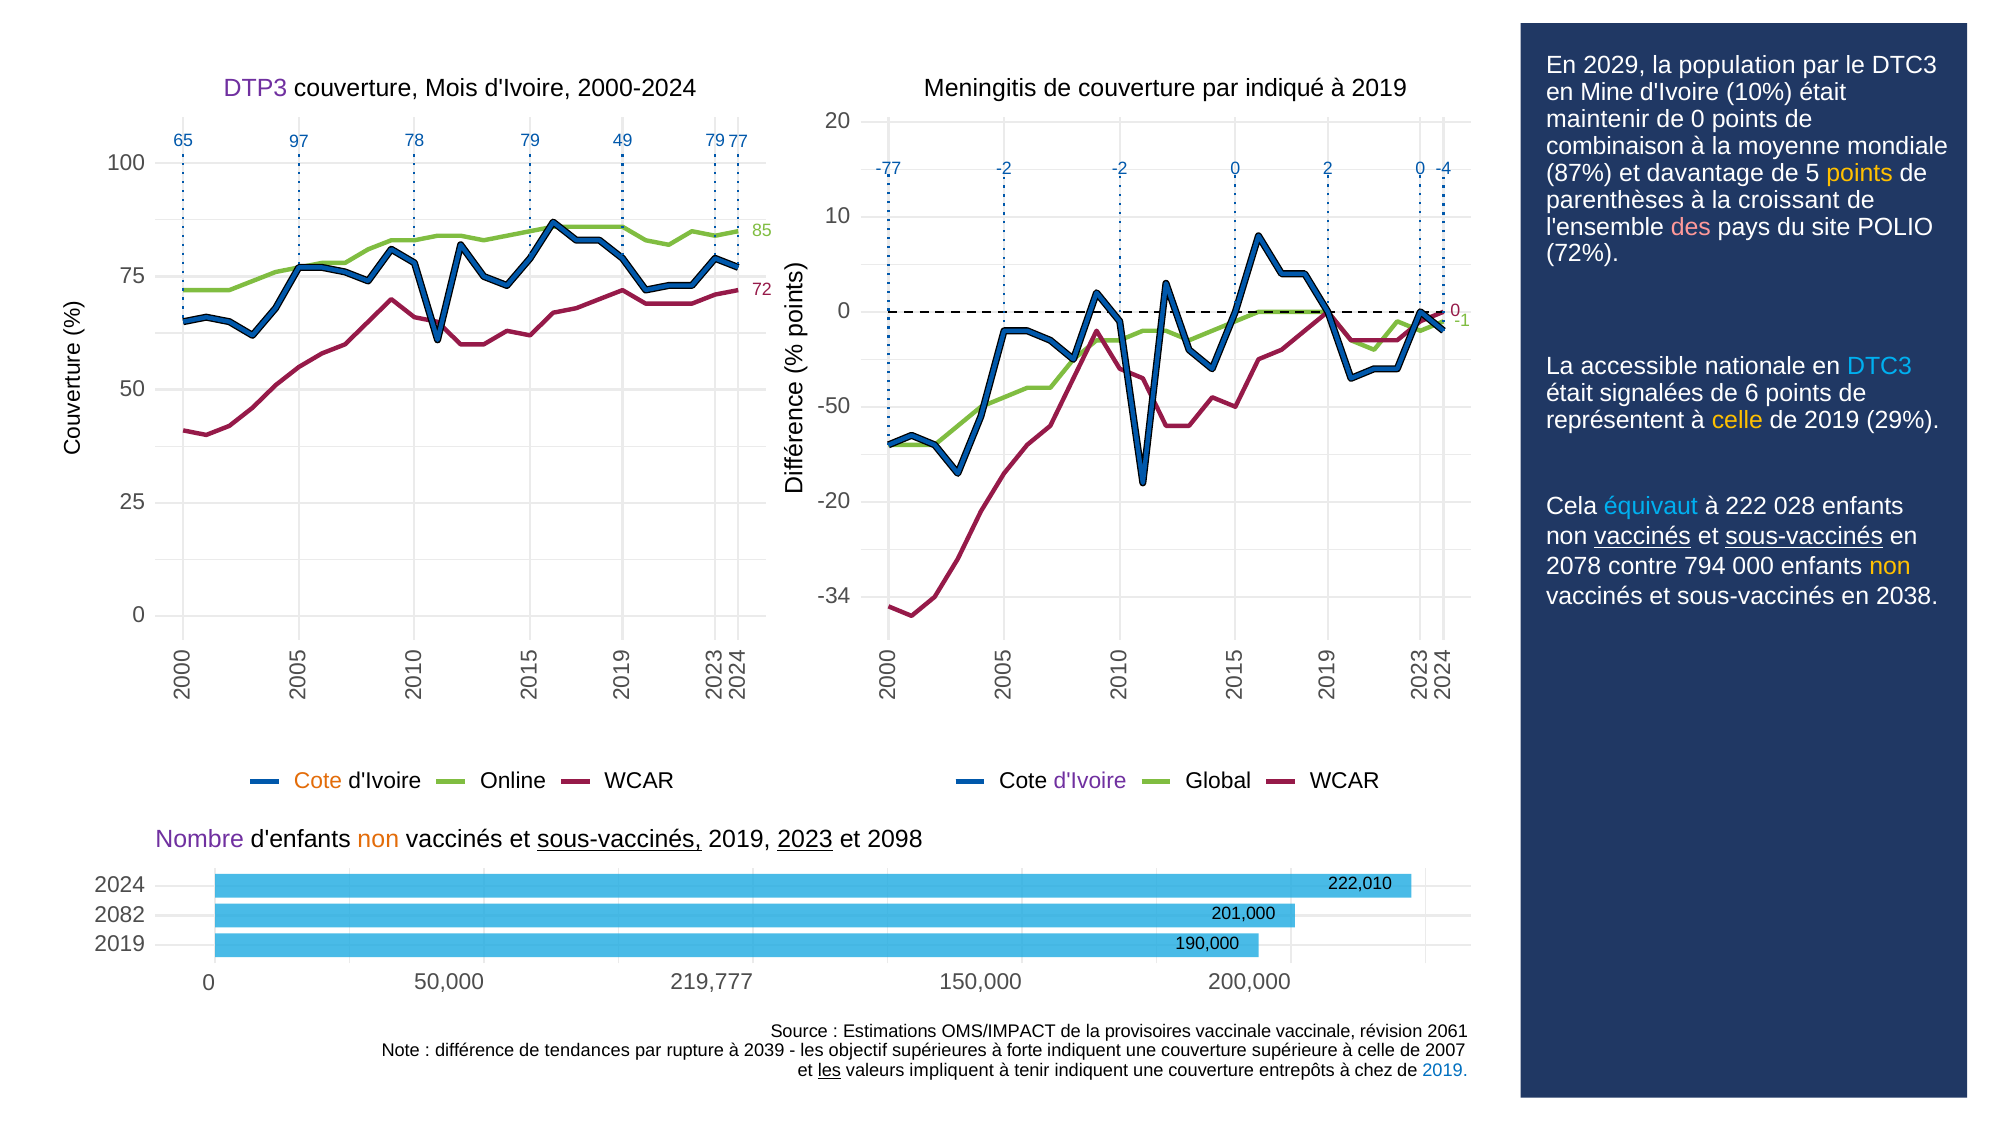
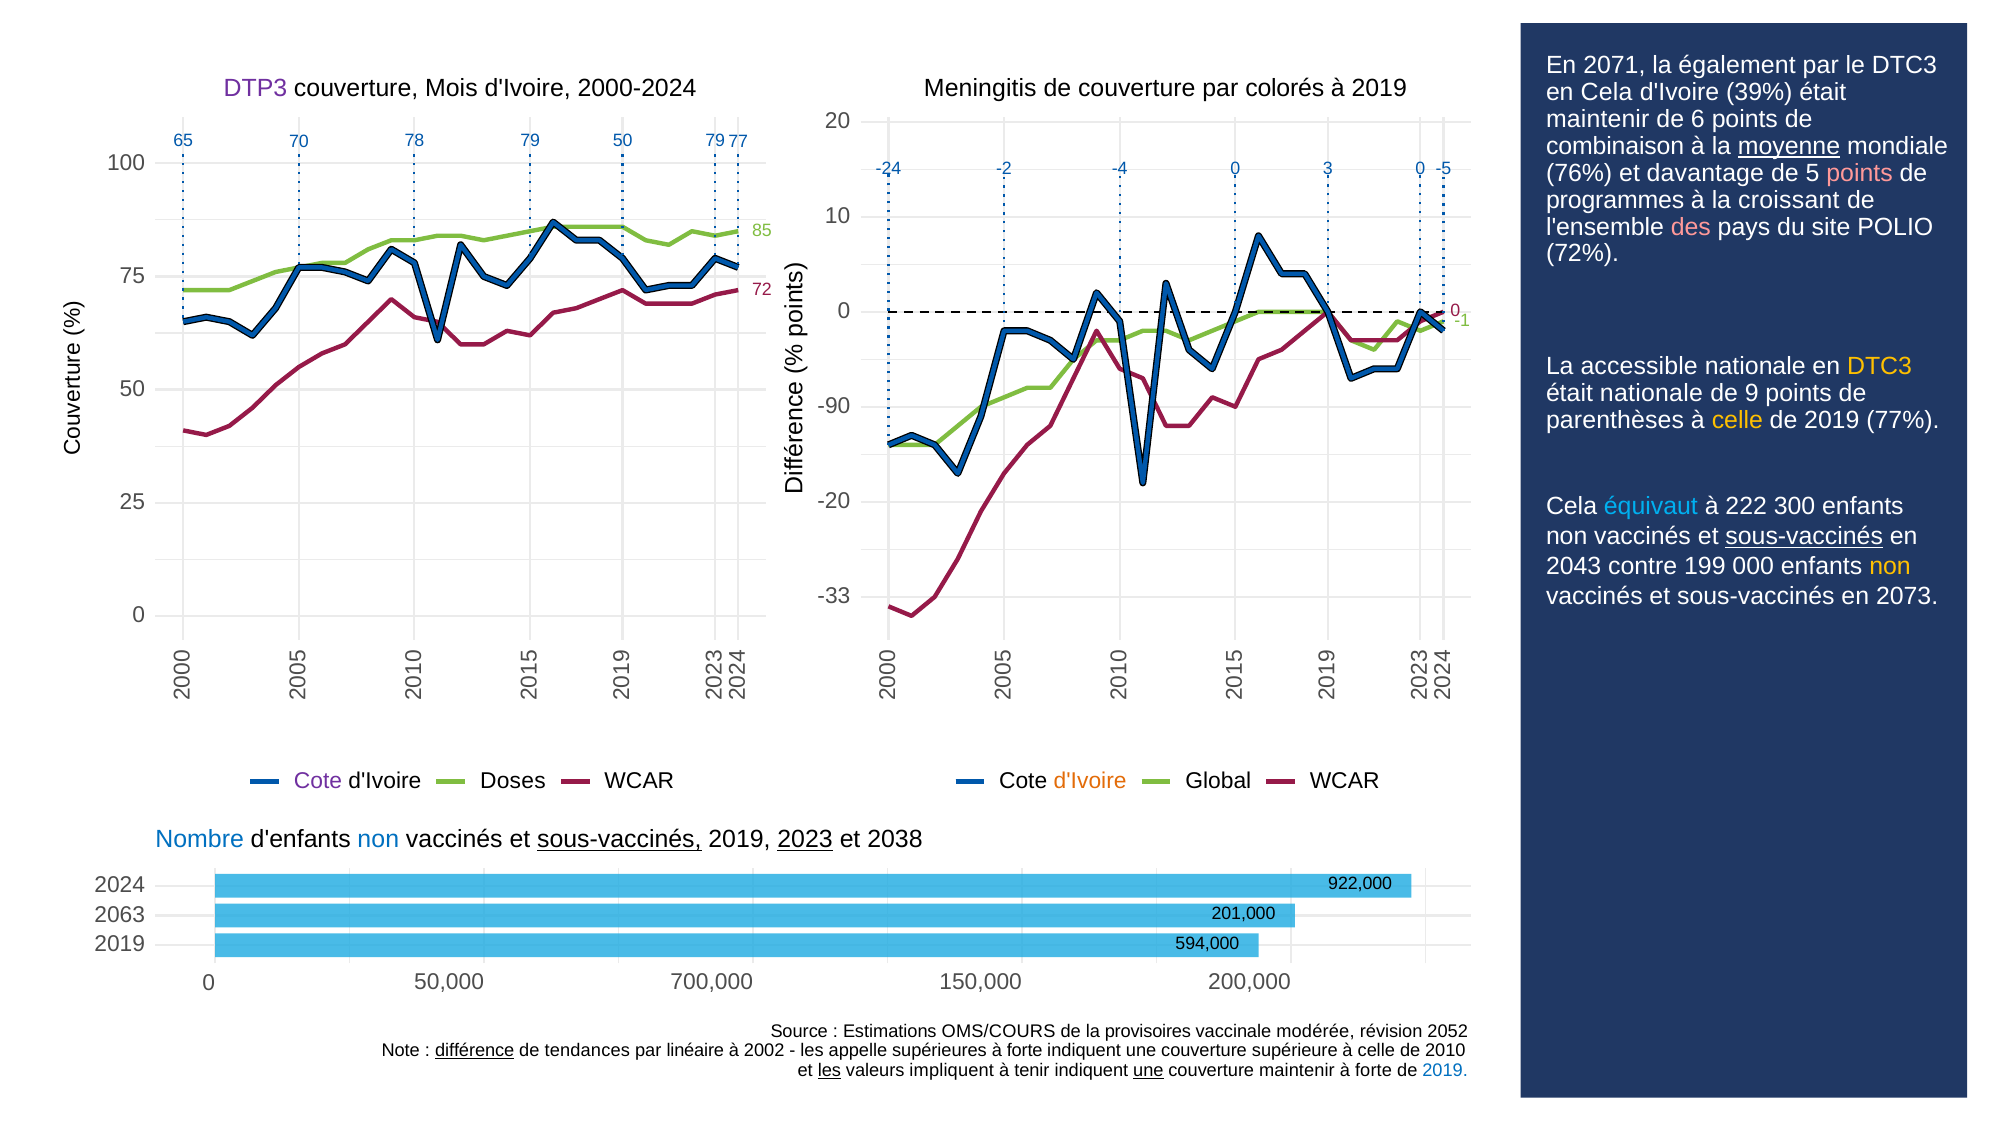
2029: 2029 -> 2071 (1614, 65)
population: population -> également (1737, 65)
indiqué: indiqué -> colorés (1285, 88)
en Mine: Mine -> Cela (1607, 92)
10%: 10% -> 39% (1759, 92)
de 0: 0 -> 6 (1698, 119)
97: 97 -> 70 (299, 141)
79 49: 49 -> 50 (623, 141)
moyenne underline: none -> present (1789, 146)
-77: -77 -> -24 (889, 169)
-2 -2: -2 -> -4 (1120, 169)
2: 2 -> 3 (1328, 168)
-4: -4 -> -5 (1443, 169)
87%: 87% -> 76% (1579, 173)
points colour: yellow -> pink (1860, 173)
parenthèses: parenthèses -> programmes (1615, 200)
DTC3 colour: light blue -> yellow (1880, 366)
était signalées: signalées -> nationale (1651, 393)
de 6: 6 -> 9 (1752, 393)
-50: -50 -> -90 (834, 406)
représentent: représentent -> parenthèses (1615, 420)
29%: 29% -> 77% (1903, 420)
028: 028 -> 300 (1795, 507)
vaccinés underline: present -> none (1643, 536)
2078: 2078 -> 2043 (1574, 566)
794: 794 -> 199 (1705, 566)
2038: 2038 -> 2073 (1907, 596)
-34: -34 -> -33 (834, 596)
Cote colour: orange -> purple (318, 780)
Online: Online -> Doses (513, 780)
d'Ivoire colour: purple -> orange (1090, 780)
Nombre colour: purple -> blue (200, 839)
non colour: orange -> blue (378, 839)
2098: 2098 -> 2038 (895, 839)
222,010: 222,010 -> 922,000 (1360, 884)
2082: 2082 -> 2063 (120, 914)
190,000: 190,000 -> 594,000 (1207, 943)
219,777: 219,777 -> 700,000 (712, 981)
OMS/IMPACT: OMS/IMPACT -> OMS/COURS (999, 1031)
vaccinale vaccinale: vaccinale -> modérée (1315, 1031)
2061: 2061 -> 2052 (1448, 1031)
différence underline: none -> present (475, 1050)
rupture: rupture -> linéaire (695, 1050)
2039: 2039 -> 2002 (764, 1050)
objectif: objectif -> appelle (858, 1050)
2007: 2007 -> 2010 (1445, 1050)
une underline: none -> present (1148, 1070)
couverture entrepôts: entrepôts -> maintenir (1297, 1070)
chez: chez -> forte (1374, 1070)
